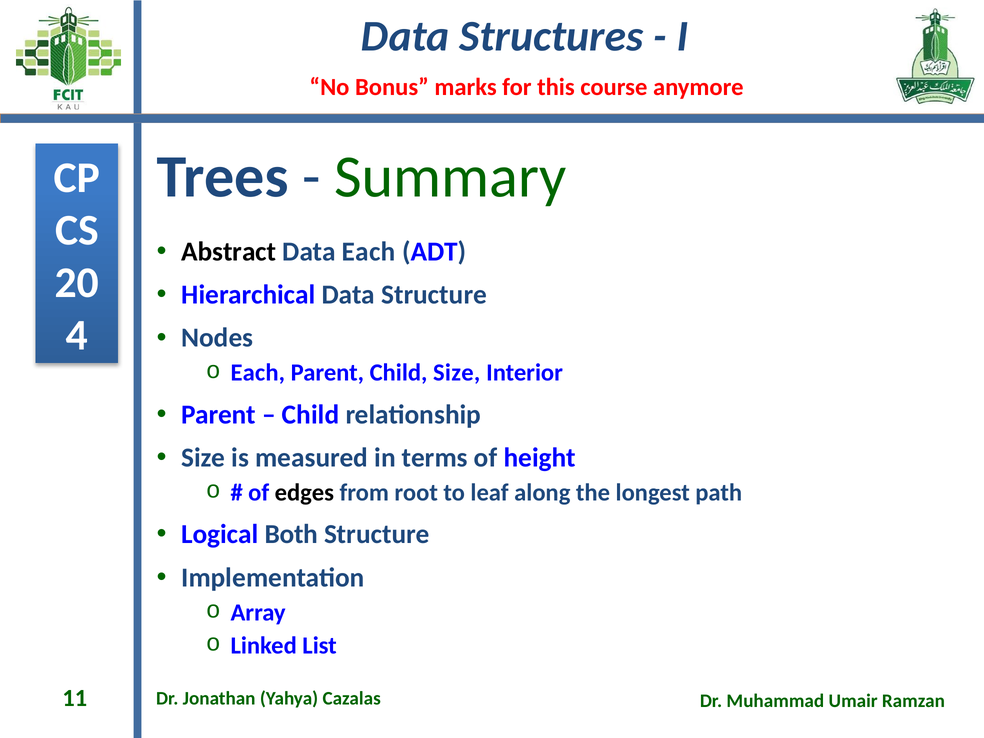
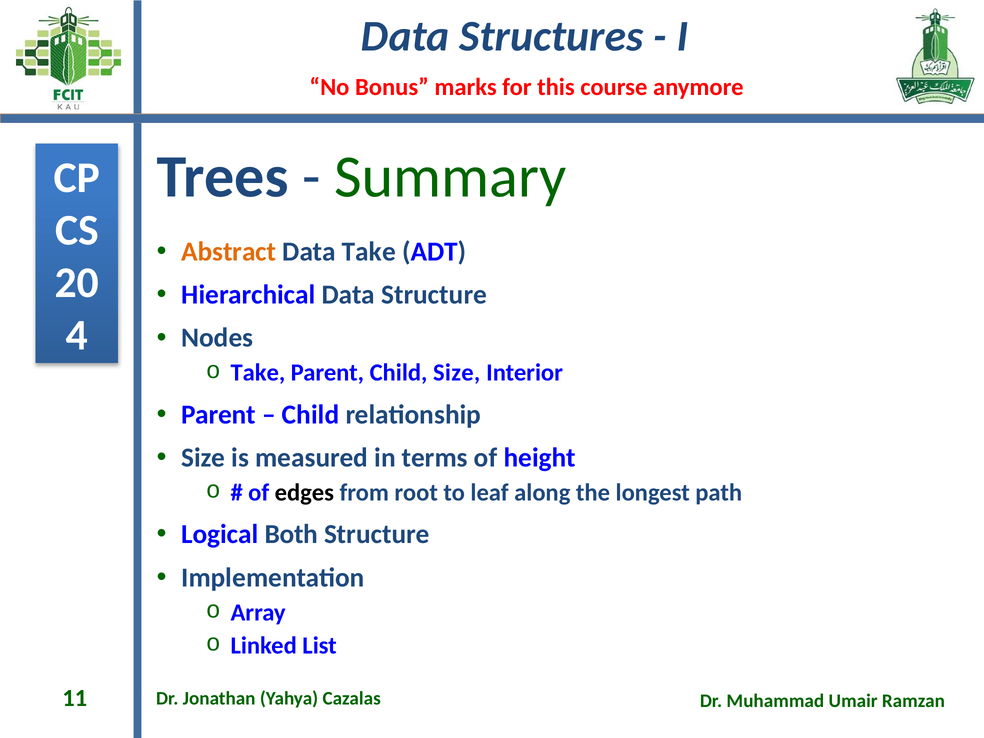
Abstract colour: black -> orange (229, 252)
Data Each: Each -> Take (369, 252)
Each: Each -> Take (258, 373)
